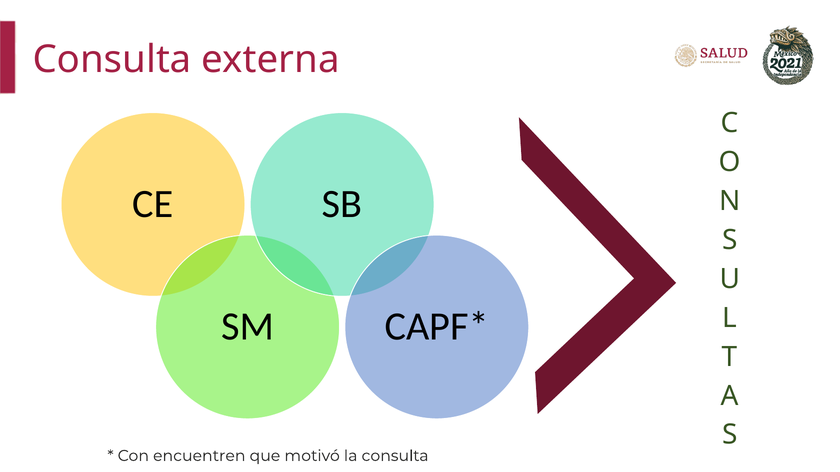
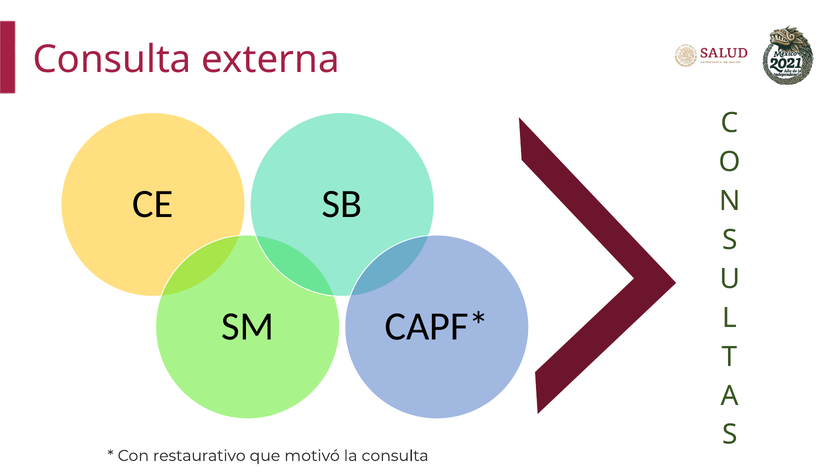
encuentren: encuentren -> restaurativo (199, 456)
